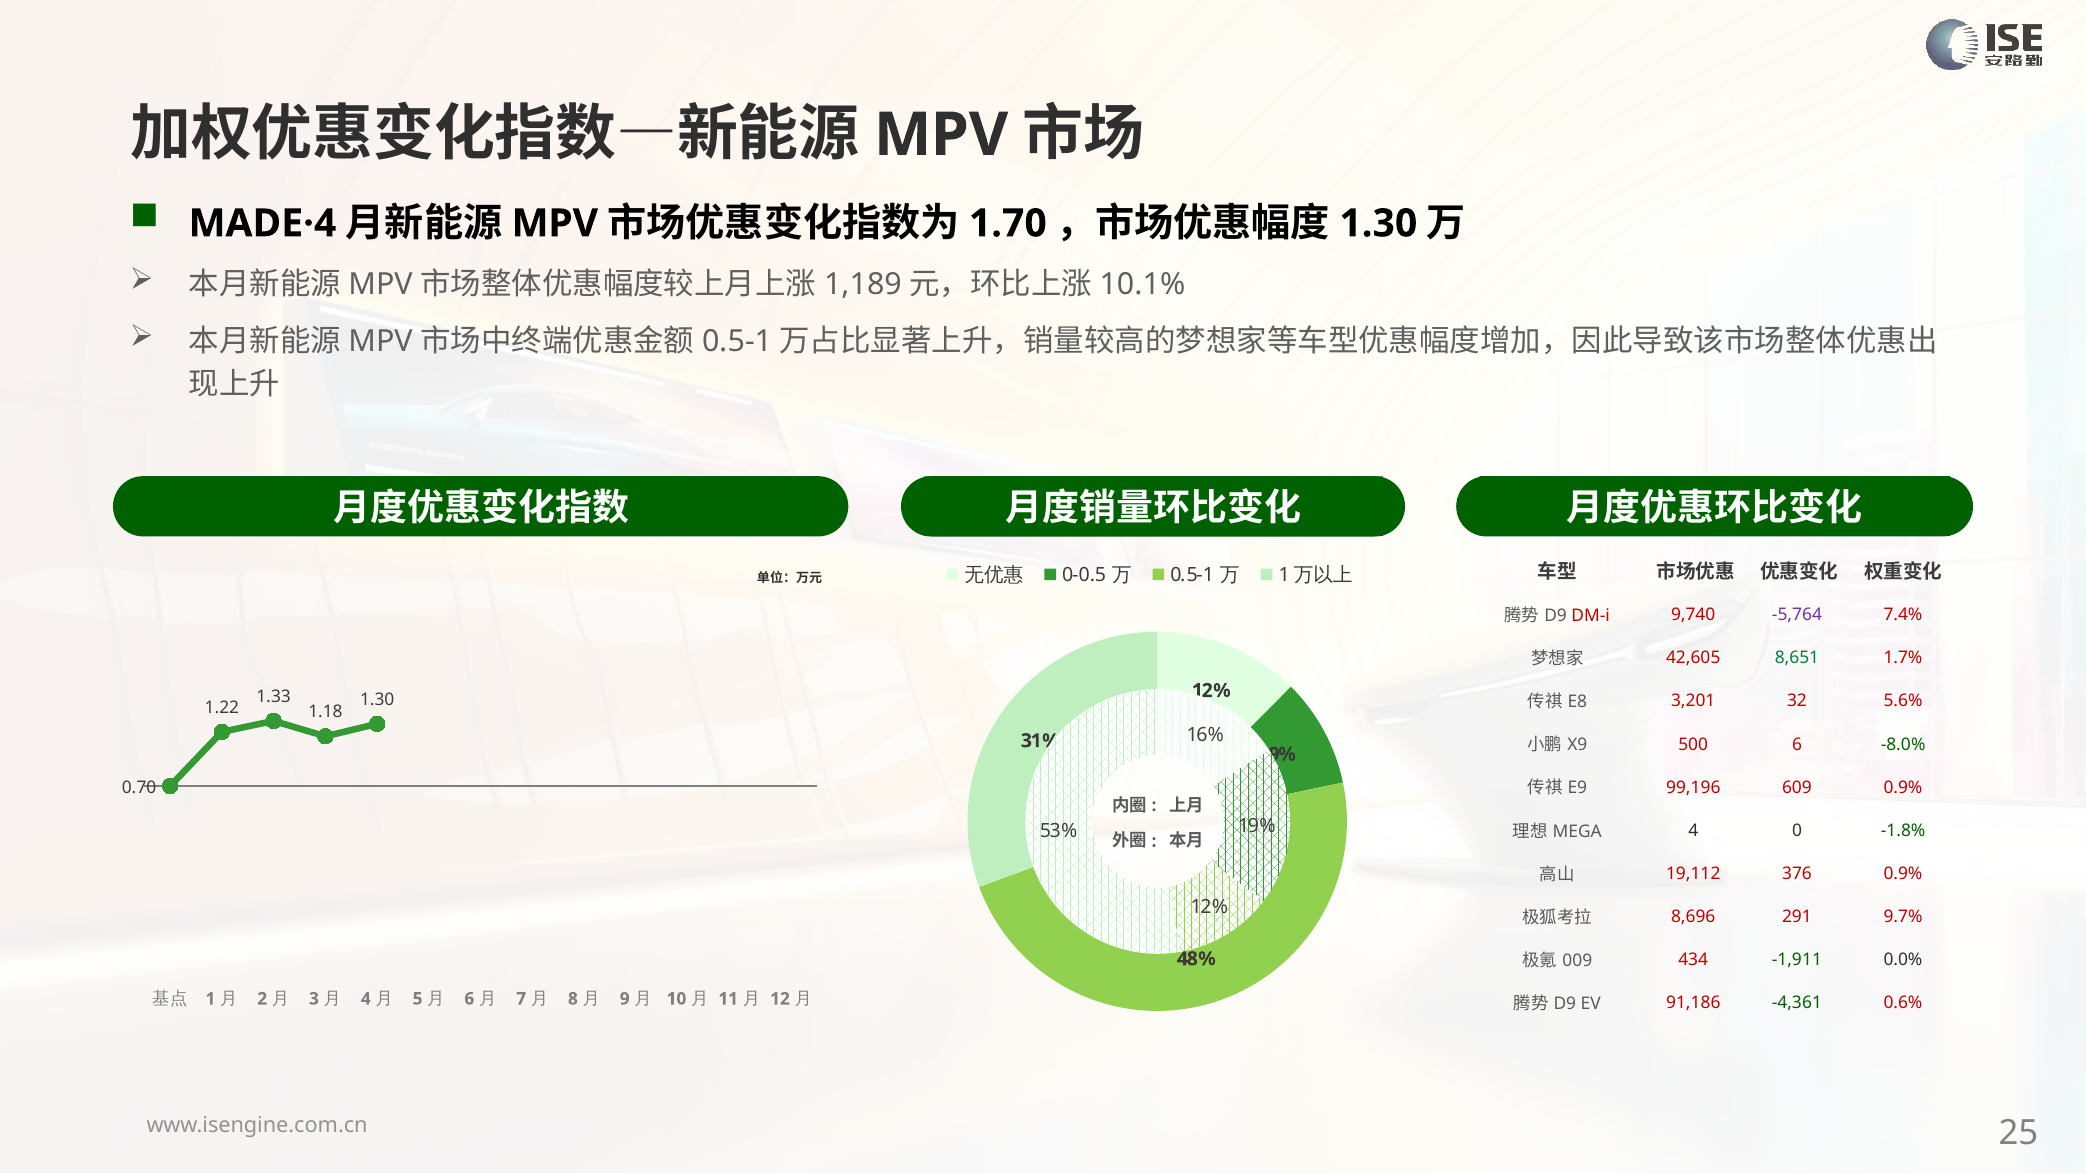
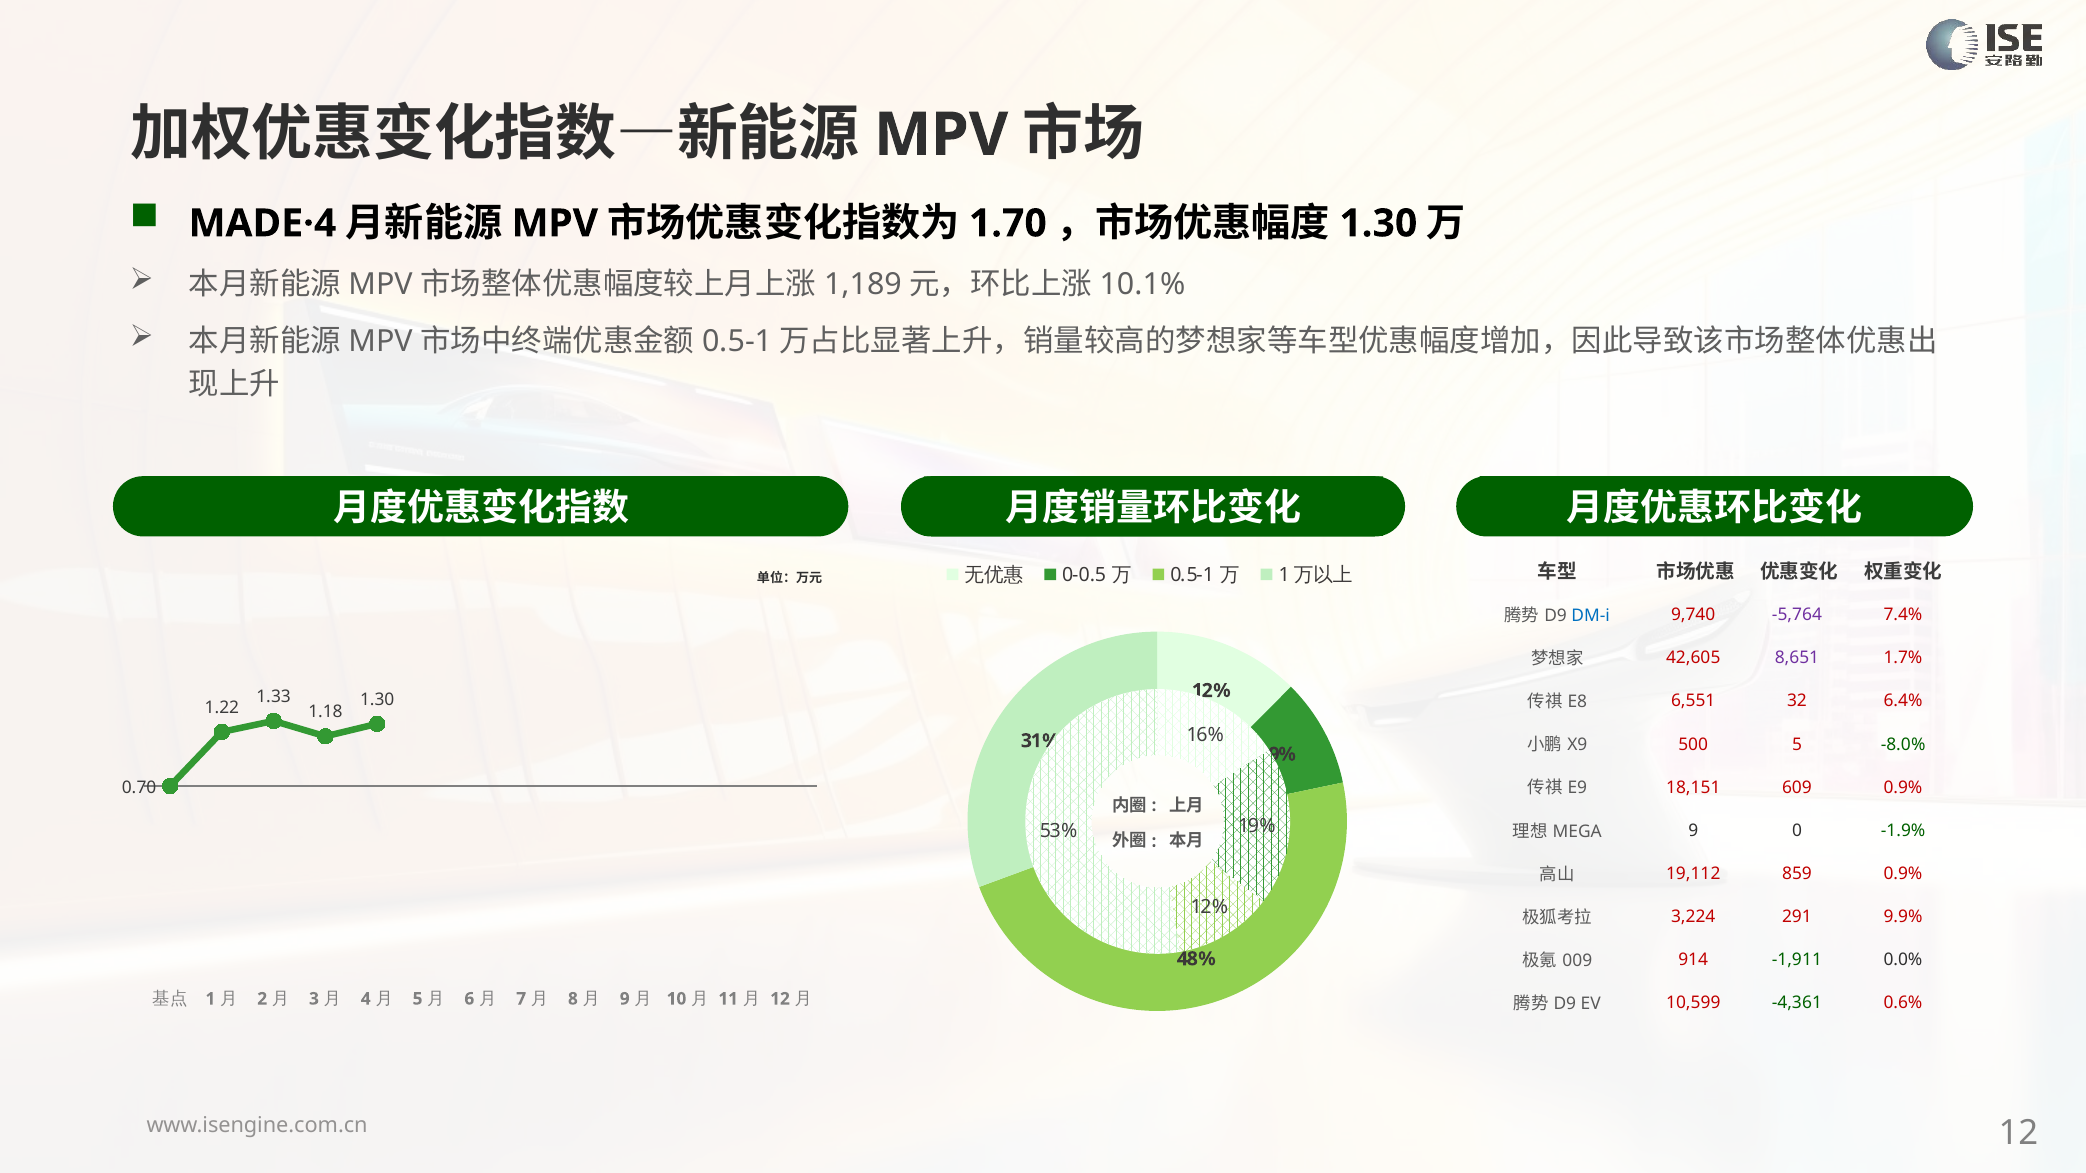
DM-i colour: red -> blue (1591, 616)
8,651 colour: green -> purple (1797, 658)
3,201: 3,201 -> 6,551 (1693, 701)
5.6%: 5.6% -> 6.4% (1903, 701)
500 6: 6 -> 5 (1797, 745)
99,196: 99,196 -> 18,151 (1693, 788)
4: 4 -> 9 (1693, 831)
-1.8%: -1.8% -> -1.9% (1903, 831)
376: 376 -> 859 (1797, 874)
8,696: 8,696 -> 3,224 (1693, 917)
9.7%: 9.7% -> 9.9% (1903, 917)
434: 434 -> 914 (1693, 960)
91,186: 91,186 -> 10,599 (1693, 1003)
25: 25 -> 12 (2018, 1134)
